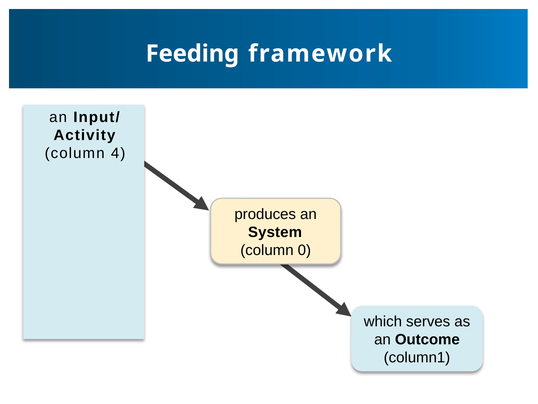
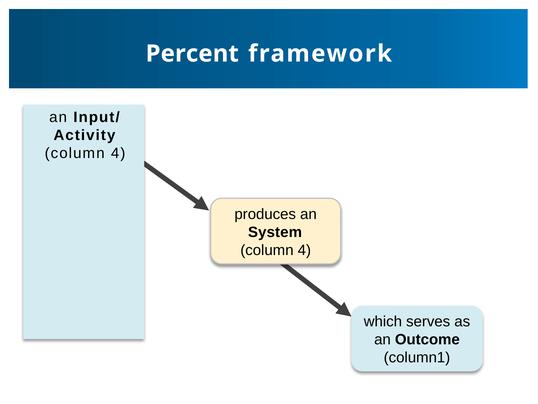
Feeding: Feeding -> Percent (192, 54)
0: 0 -> 4 (304, 250)
